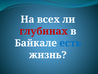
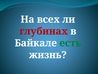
есть colour: blue -> green (70, 43)
